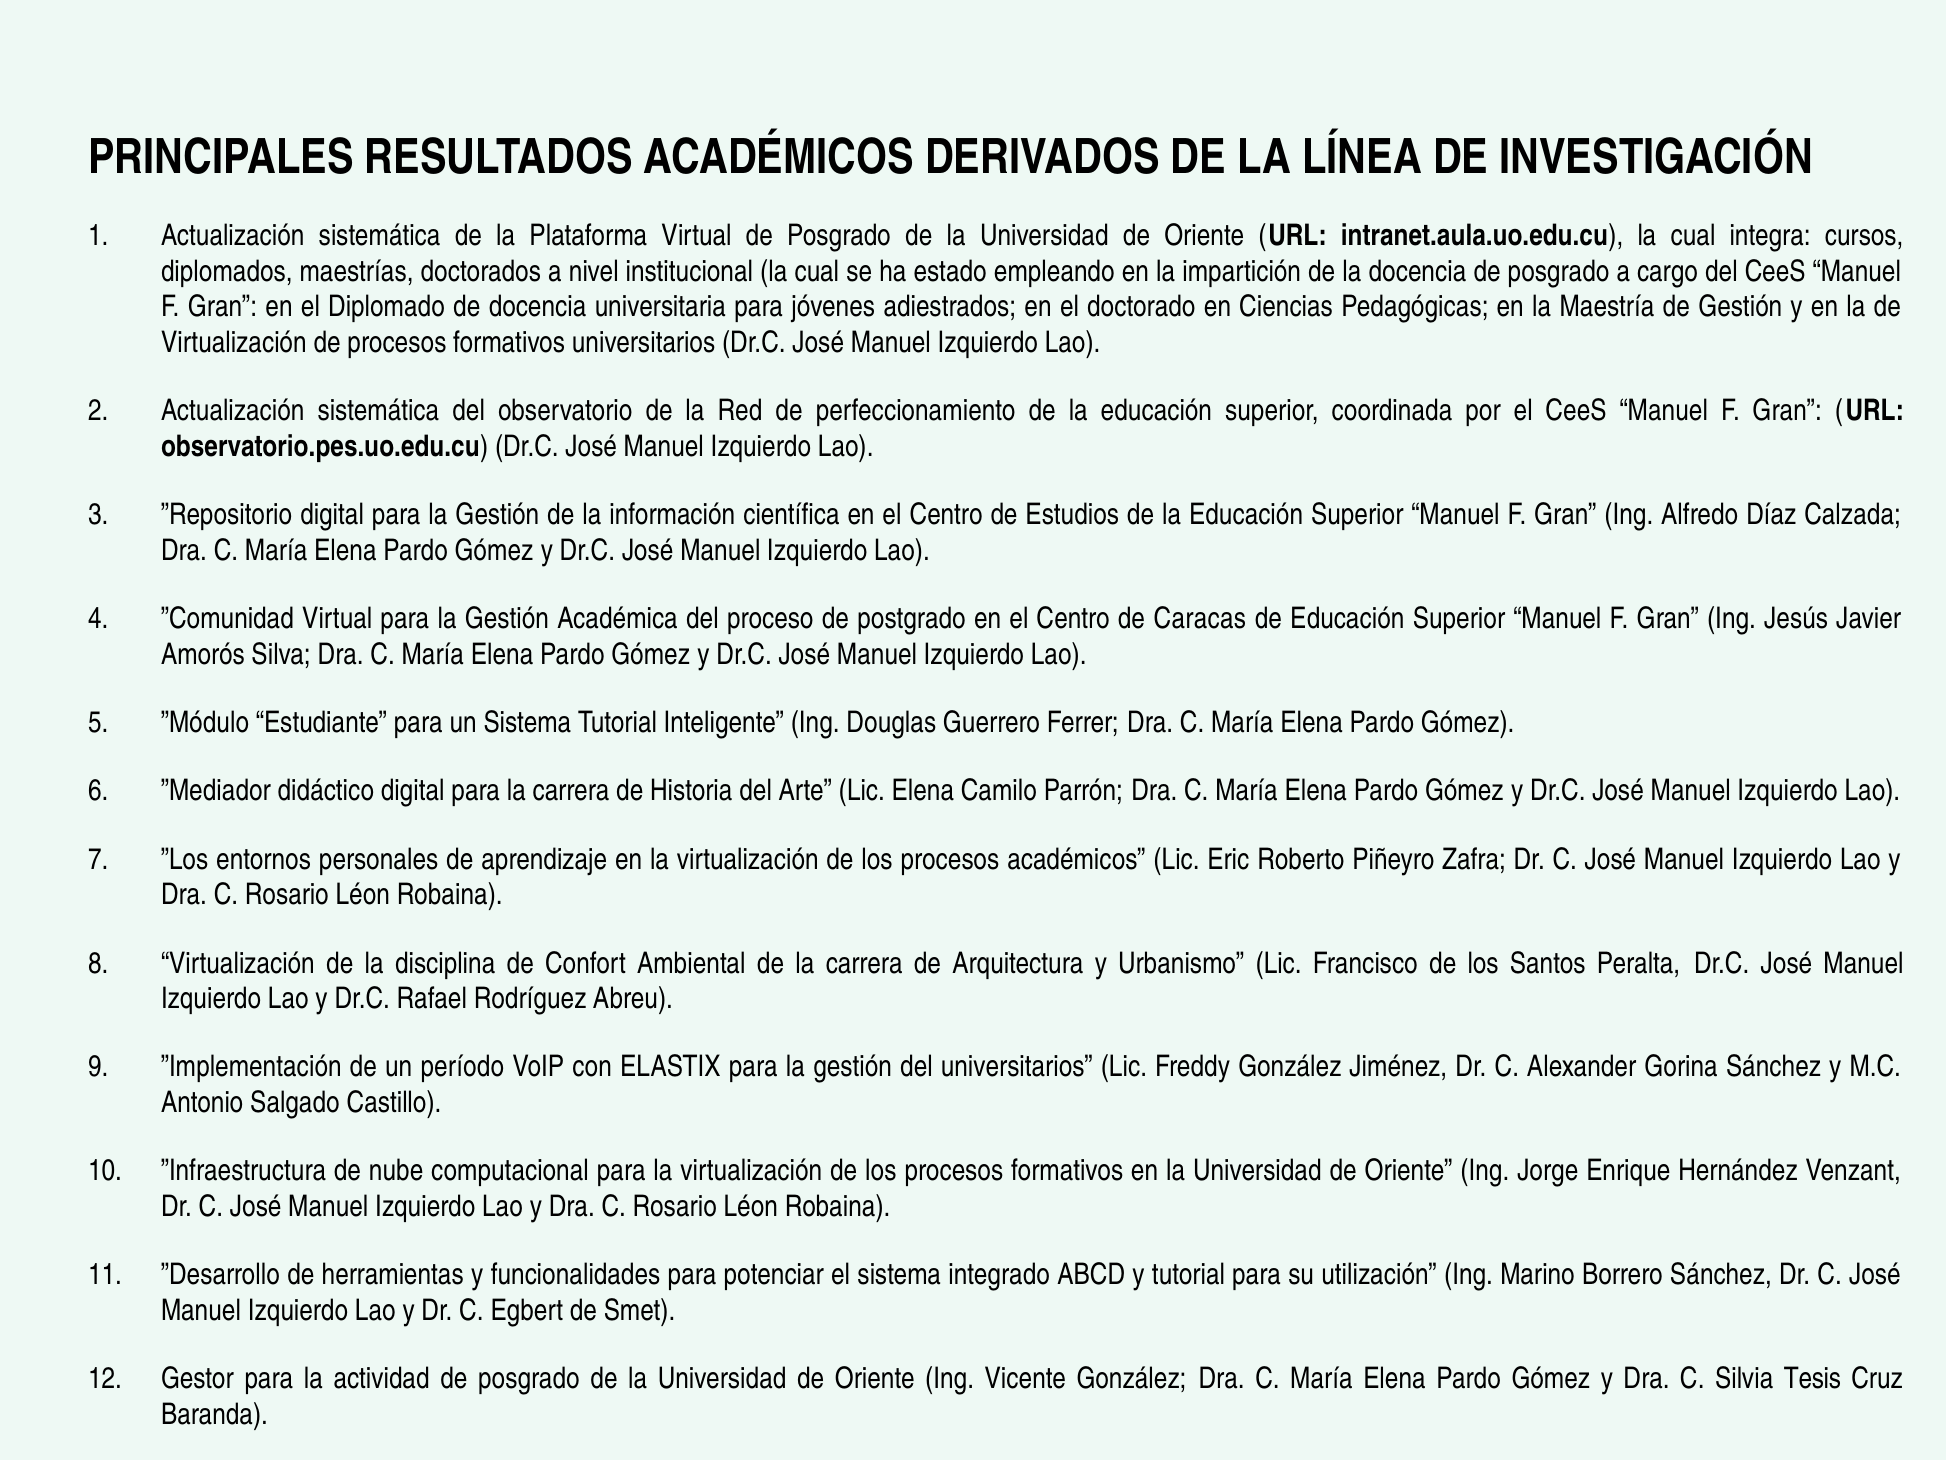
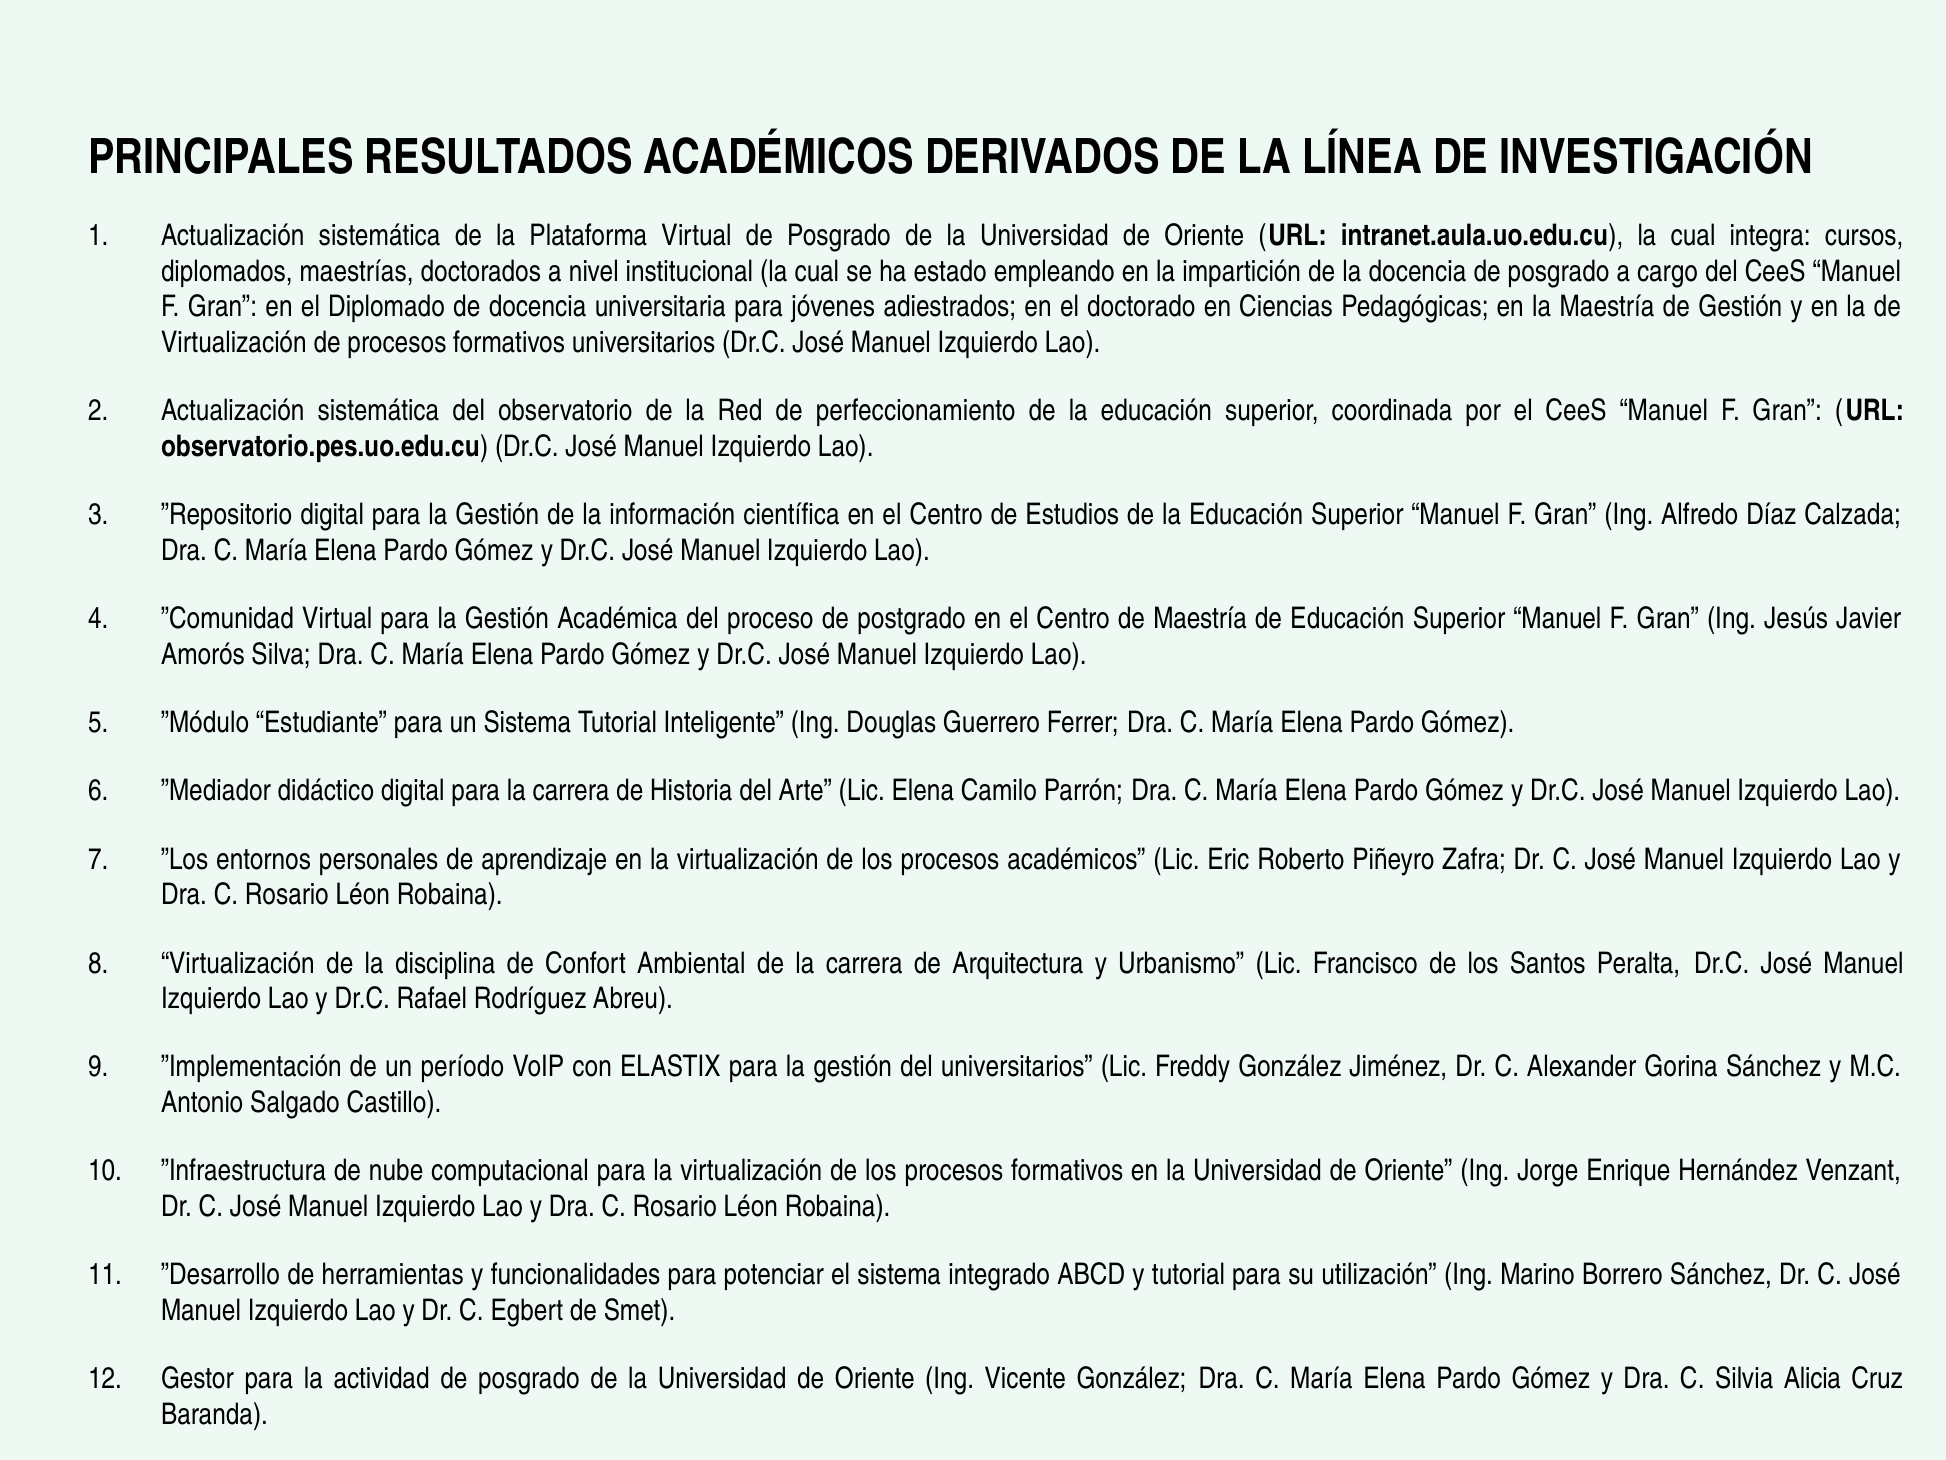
de Caracas: Caracas -> Maestría (1200, 619)
Tesis: Tesis -> Alicia (1812, 1378)
